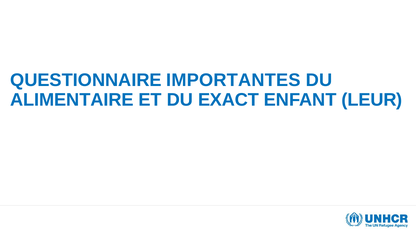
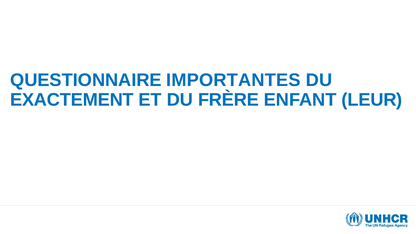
ALIMENTAIRE: ALIMENTAIRE -> EXACTEMENT (72, 100)
EXACT: EXACT -> FRÈRE (229, 100)
